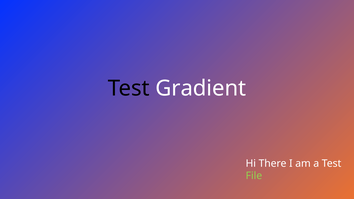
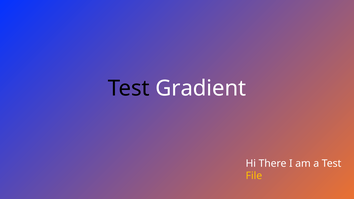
File colour: light green -> yellow (254, 176)
